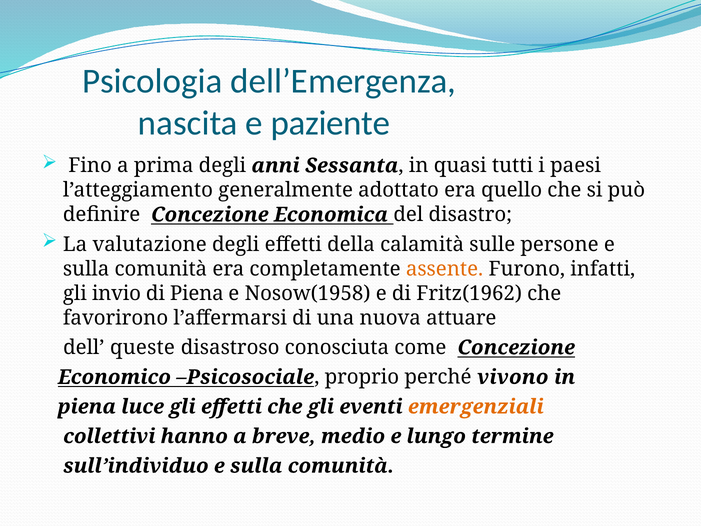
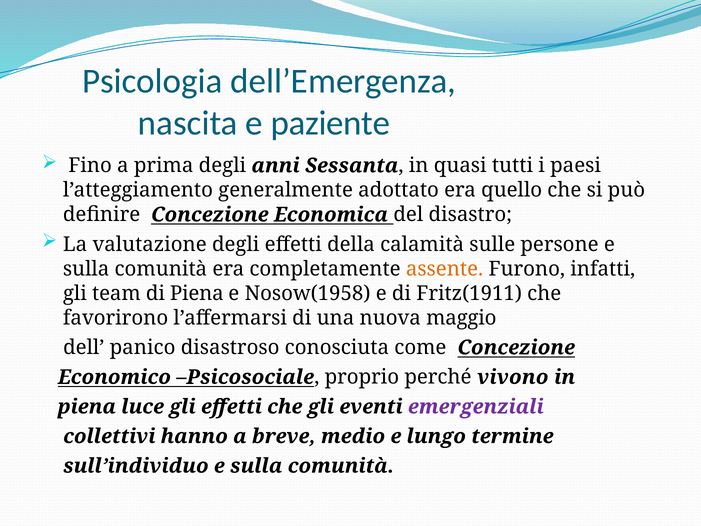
invio: invio -> team (116, 293)
Fritz(1962: Fritz(1962 -> Fritz(1911 (469, 293)
attuare: attuare -> maggio (461, 318)
queste: queste -> panico (143, 347)
emergenziali colour: orange -> purple (476, 407)
